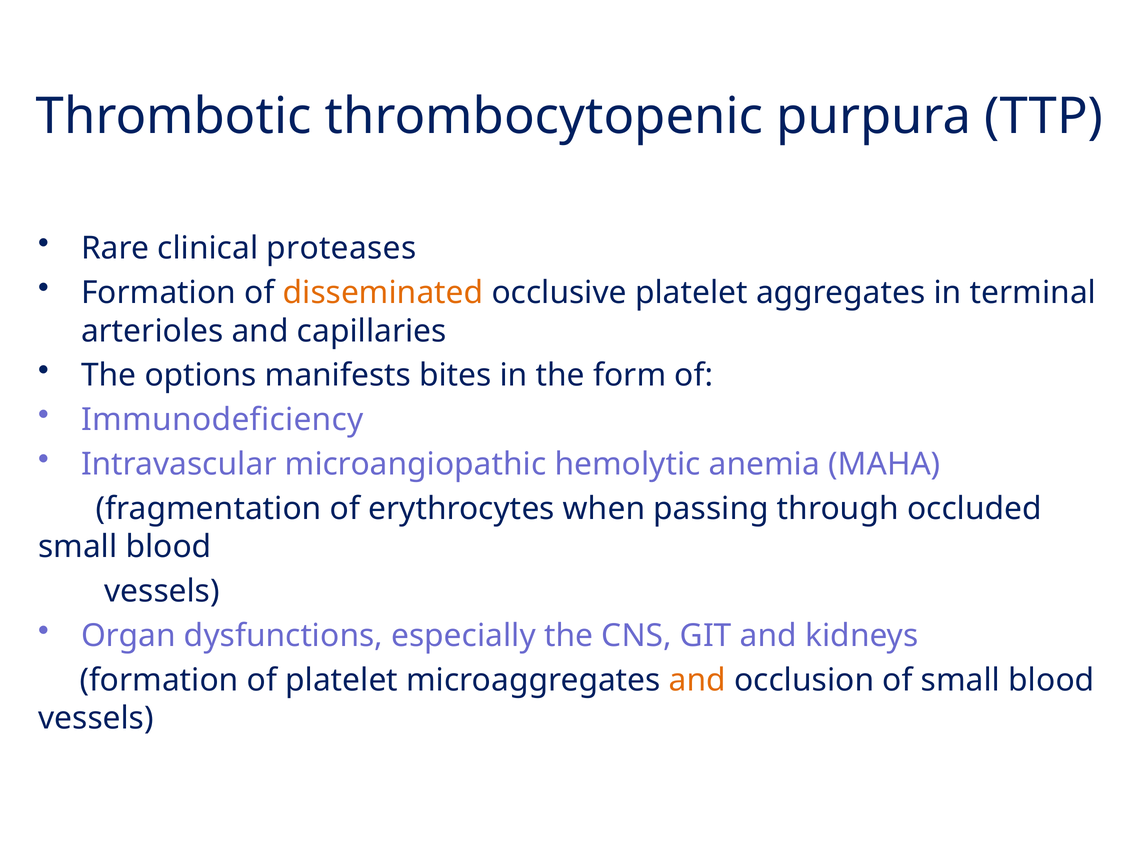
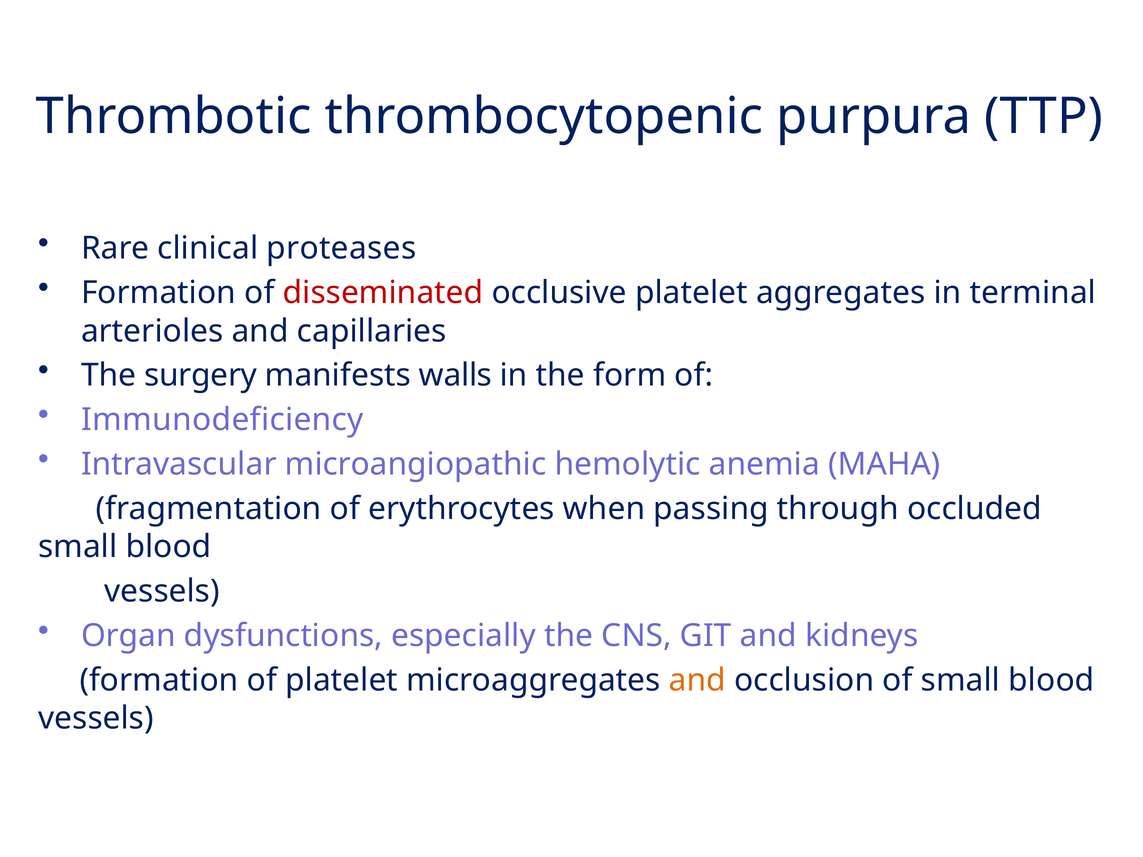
disseminated colour: orange -> red (383, 293)
options: options -> surgery (201, 376)
bites: bites -> walls (456, 376)
